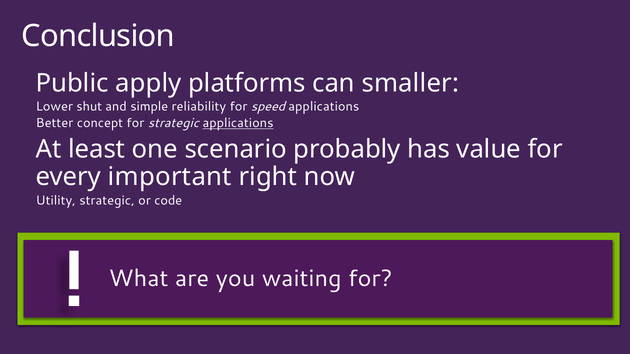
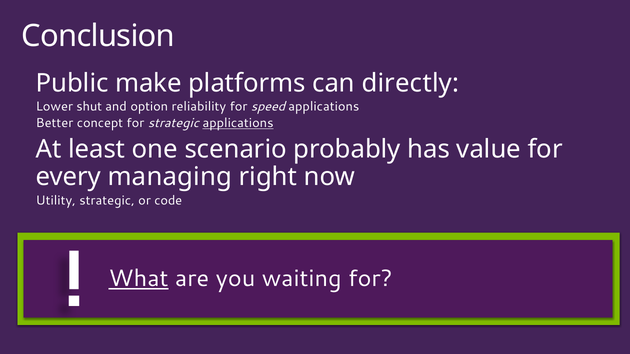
apply: apply -> make (148, 83)
smaller: smaller -> directly (410, 83)
simple: simple -> option (149, 107)
important: important -> managing (170, 177)
What underline: none -> present (139, 279)
